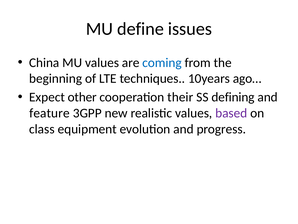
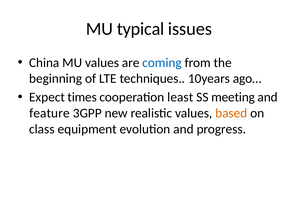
define: define -> typical (141, 29)
other: other -> times (82, 97)
their: their -> least (180, 97)
defining: defining -> meeting (233, 97)
based colour: purple -> orange (231, 113)
